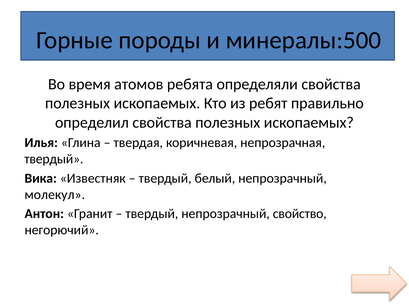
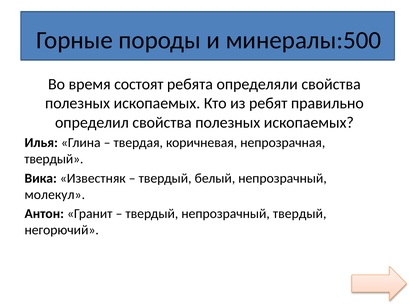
атомов: атомов -> состоят (139, 84)
непрозрачный свойство: свойство -> твердый (300, 214)
